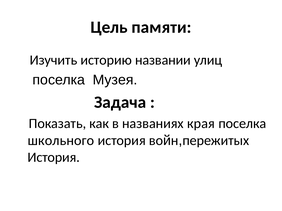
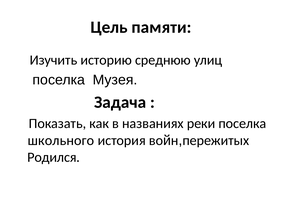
названии: названии -> среднюю (163, 60)
края: края -> реки (201, 124)
История: История -> Родился (54, 158)
